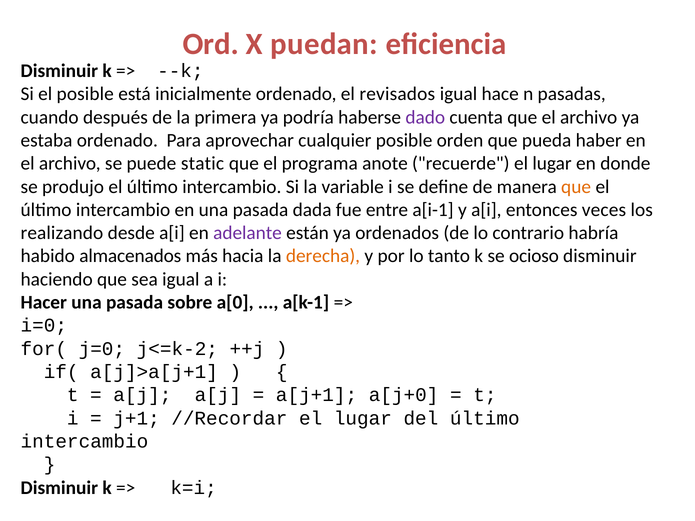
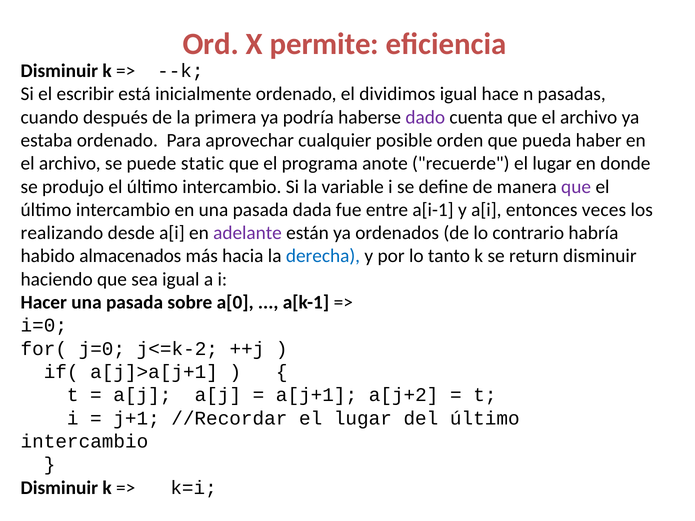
puedan: puedan -> permite (324, 44)
el posible: posible -> escribir (85, 94)
revisados: revisados -> dividimos (397, 94)
que colour: orange -> purple (576, 187)
derecha colour: orange -> blue (323, 256)
ocioso: ocioso -> return (534, 256)
a[j+0: a[j+0 -> a[j+2 (404, 395)
